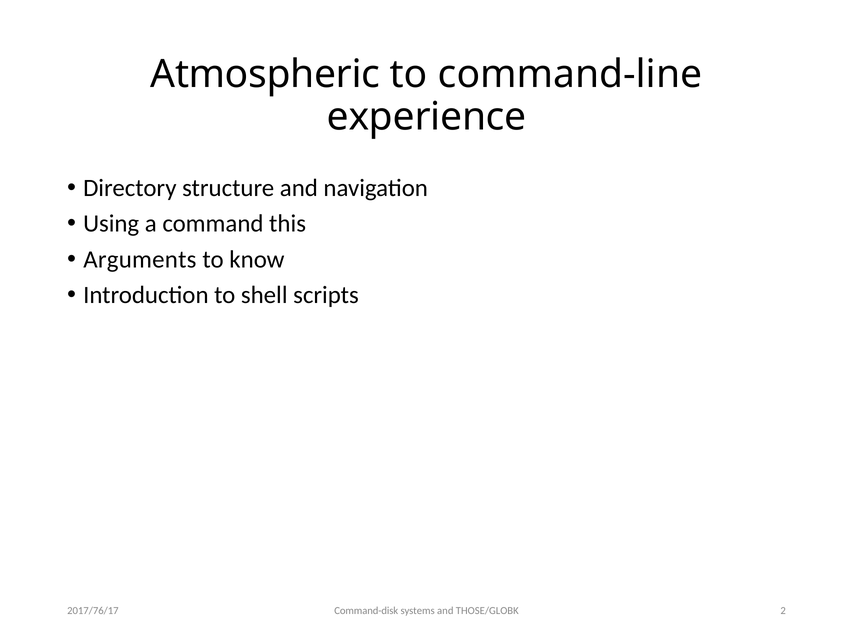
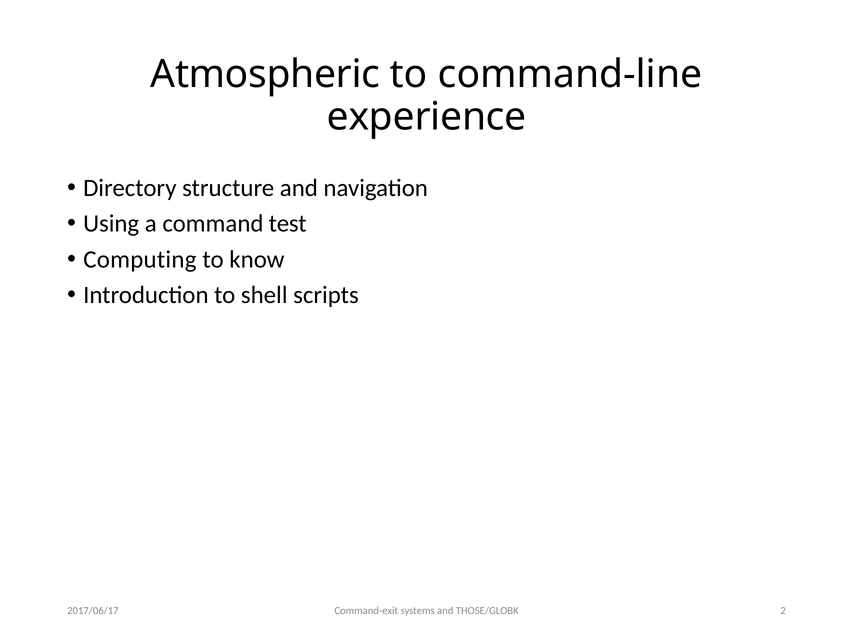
this: this -> test (288, 224)
Arguments: Arguments -> Computing (140, 259)
Command-disk: Command-disk -> Command-exit (366, 611)
2017/76/17: 2017/76/17 -> 2017/06/17 (93, 611)
